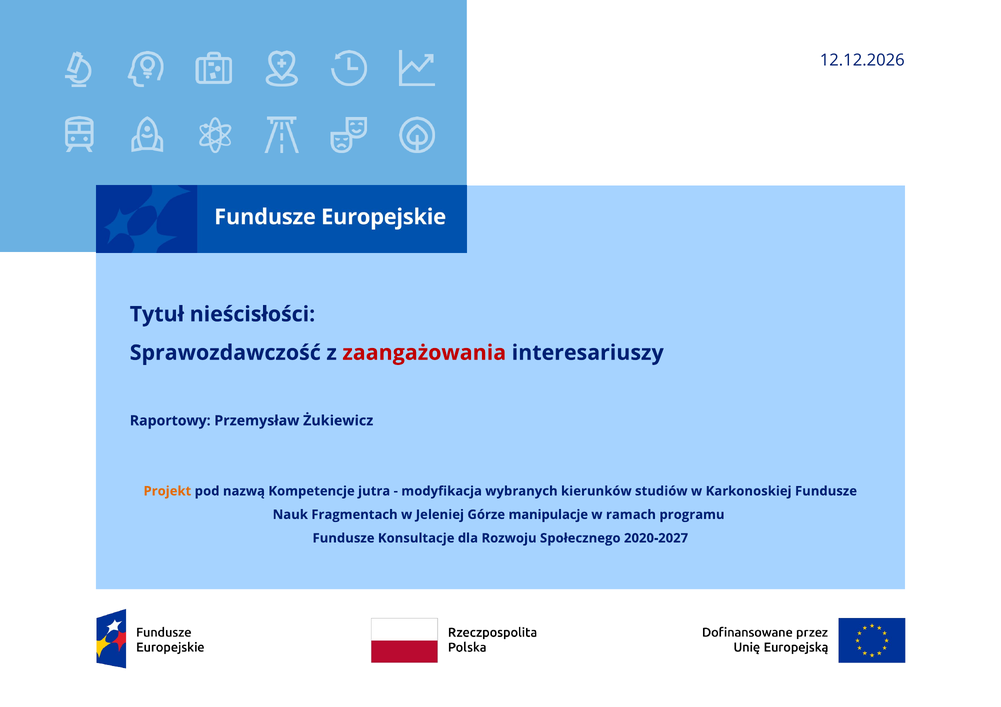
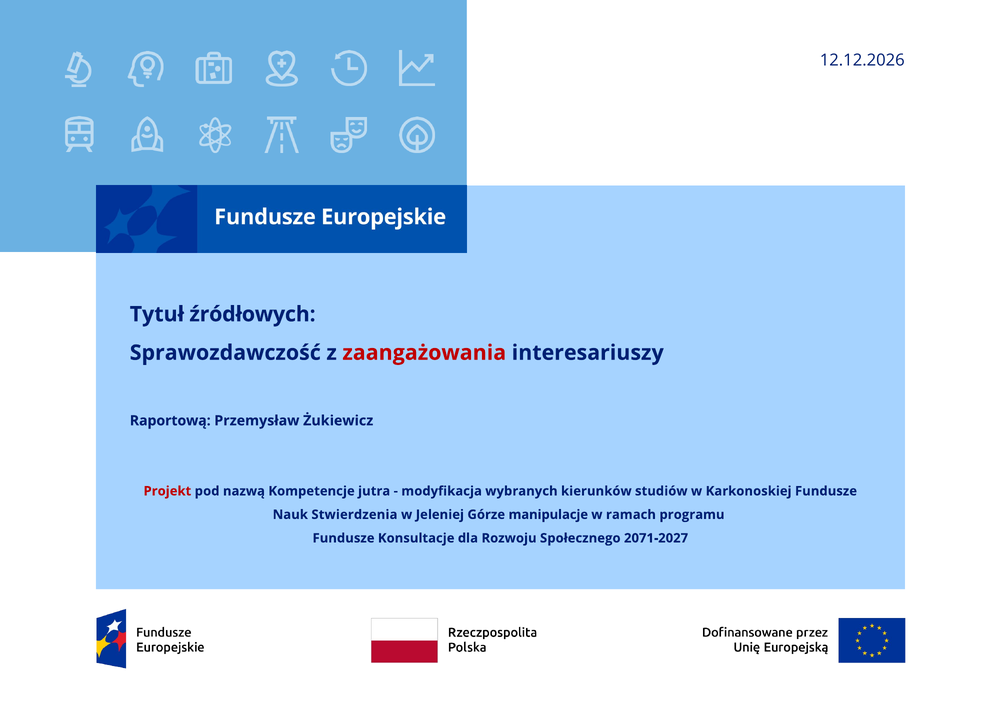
nieścisłości: nieścisłości -> źródłowych (253, 315)
Raportowy: Raportowy -> Raportową (170, 421)
Projekt colour: orange -> red (167, 492)
Fragmentach: Fragmentach -> Stwierdzenia (354, 515)
2020-2027: 2020-2027 -> 2071-2027 (656, 539)
